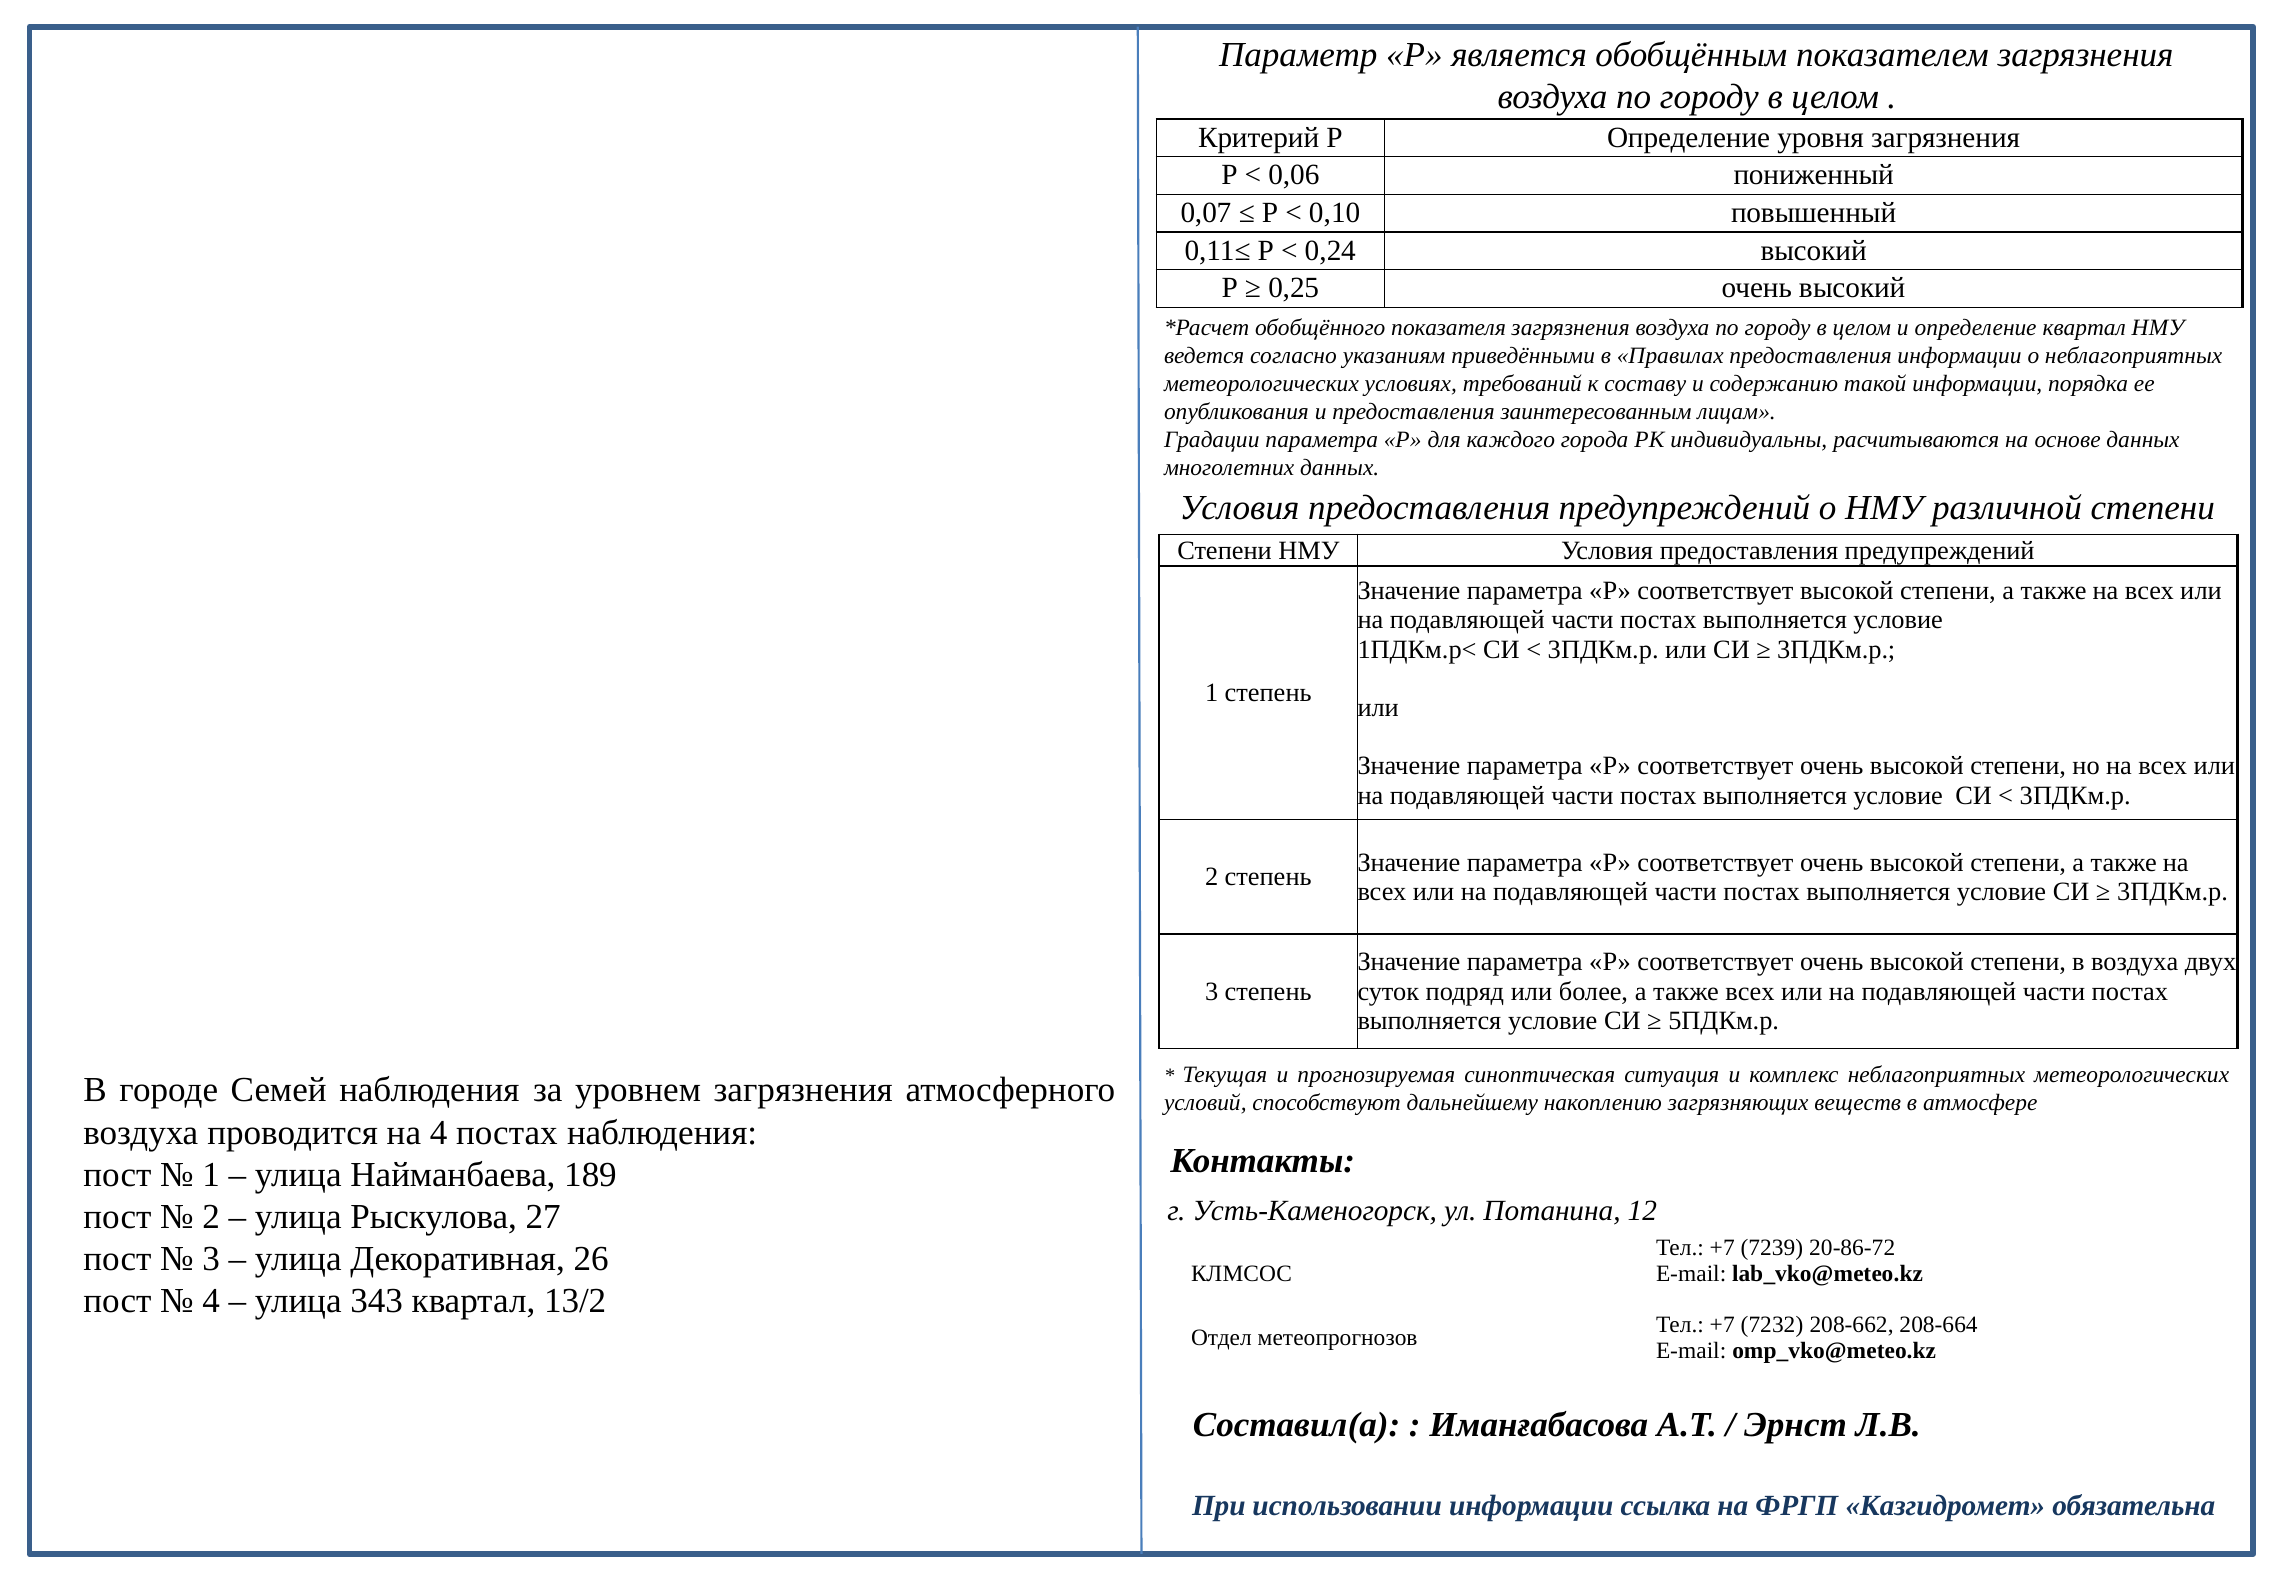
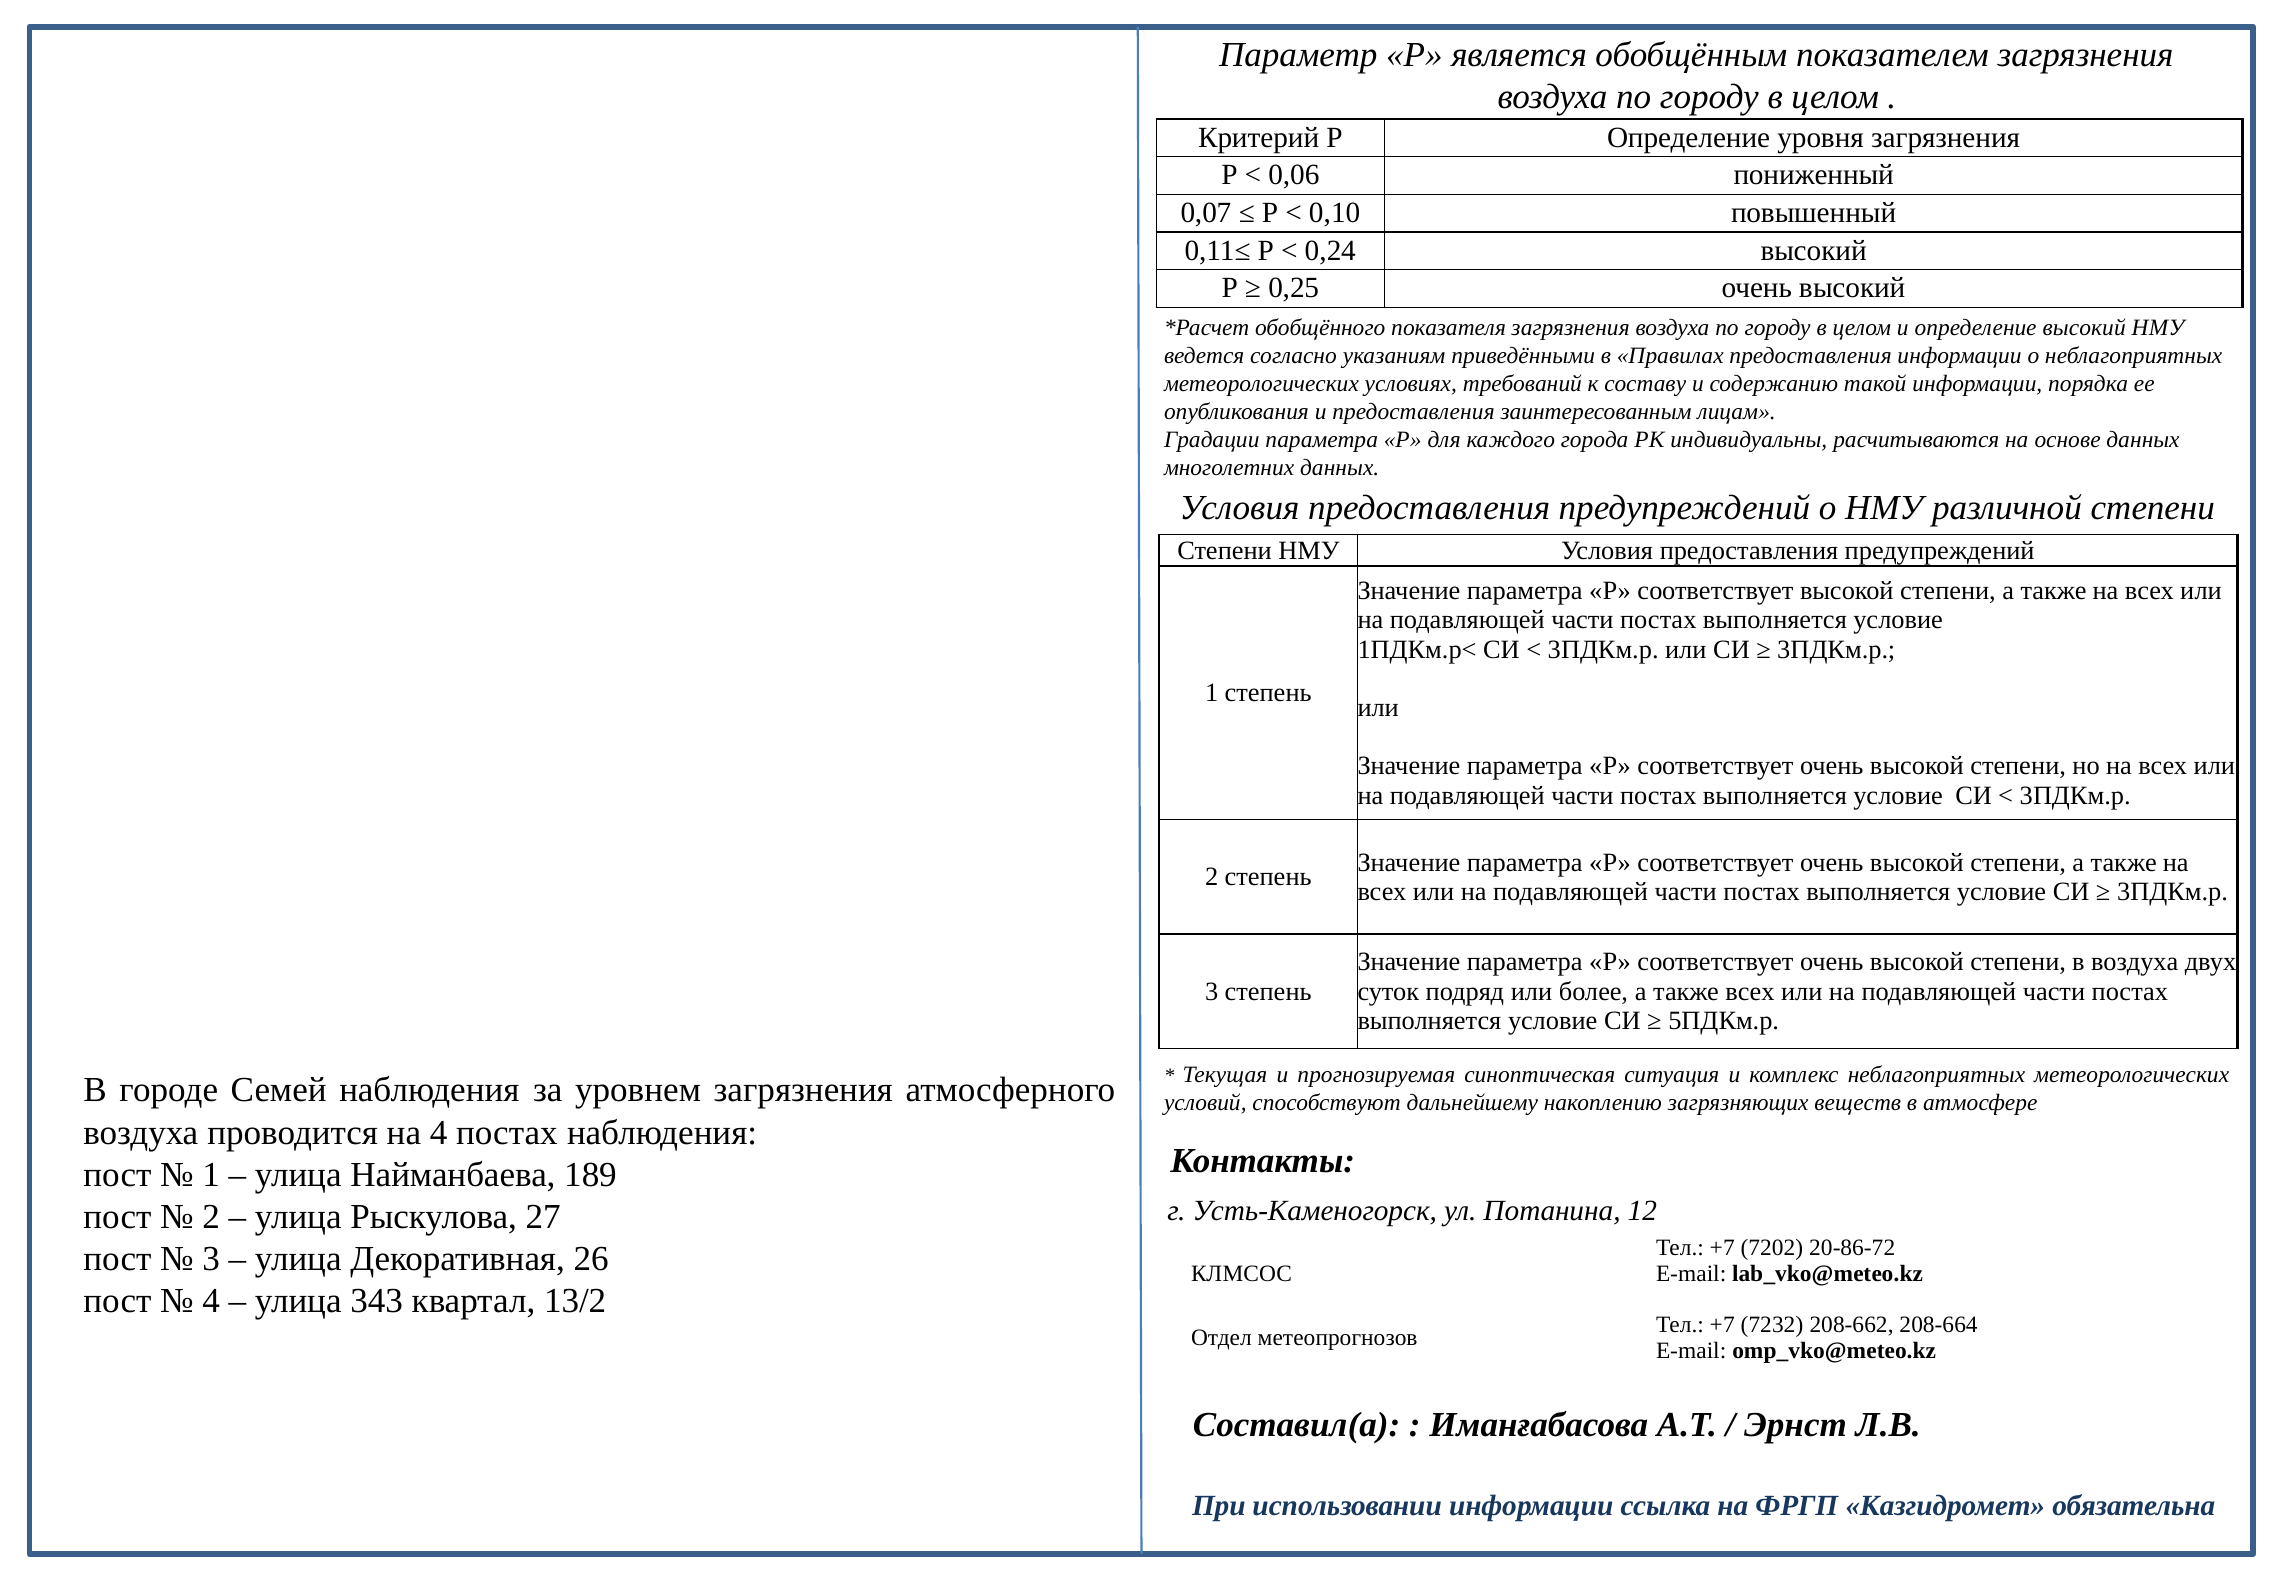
определение квартал: квартал -> высокий (2084, 328)
7239: 7239 -> 7202 (1772, 1247)
